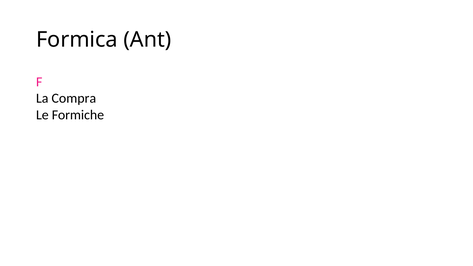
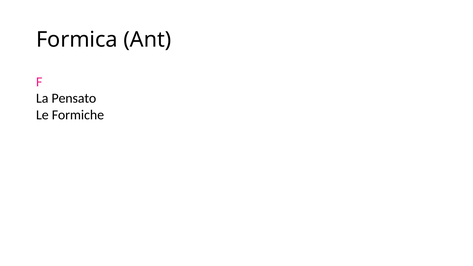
Compra: Compra -> Pensato (74, 98)
